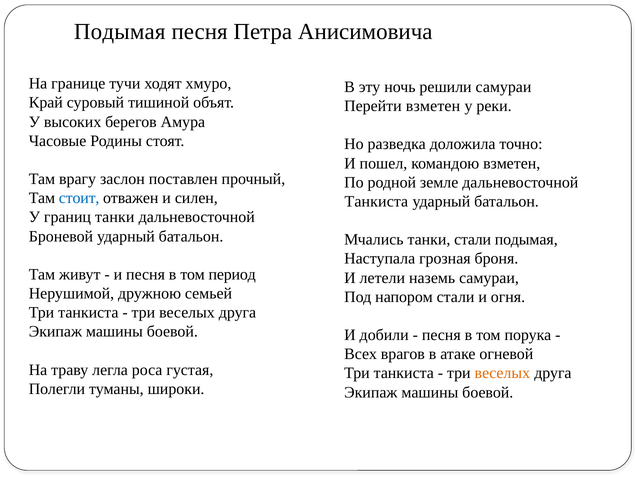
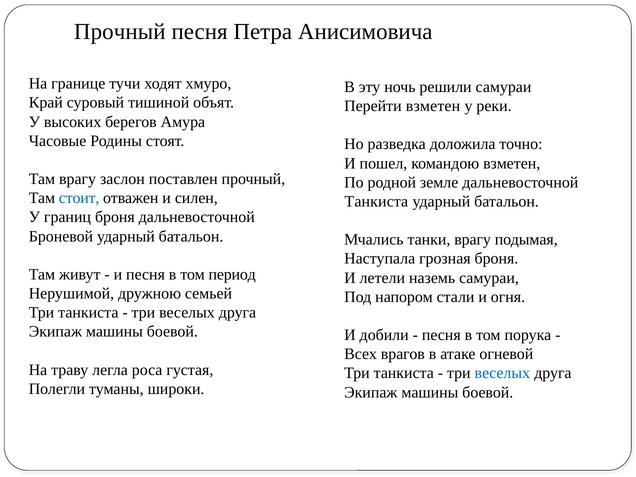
Подымая: Подымая -> Прочный (120, 32)
границ танки: танки -> броня (115, 217)
танки стали: стали -> врагу (473, 240)
веселых colour: orange -> blue (502, 373)
